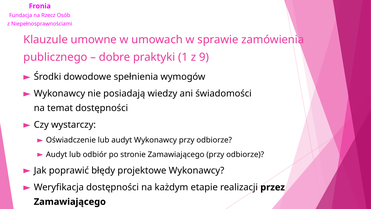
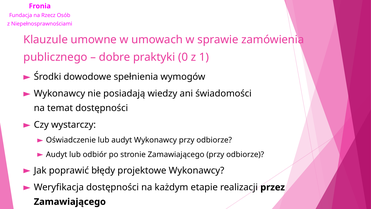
1: 1 -> 0 (183, 57)
9: 9 -> 1 (204, 57)
